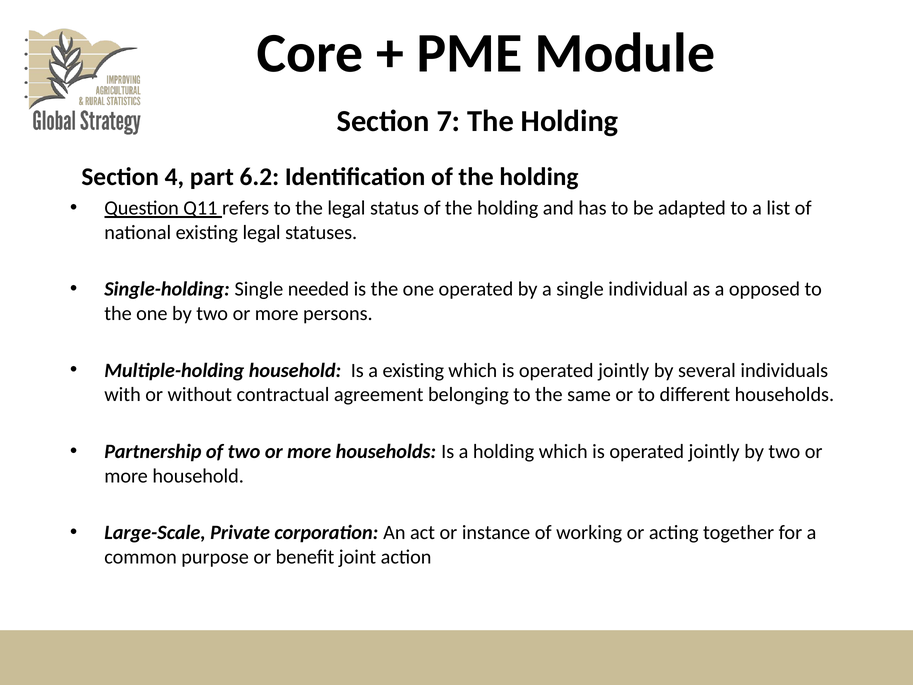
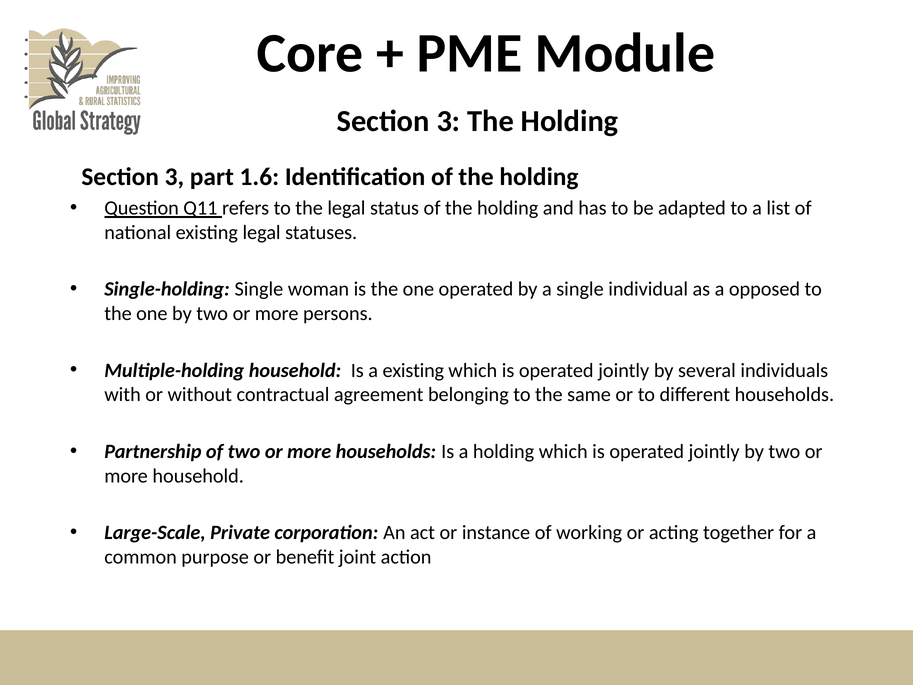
7: 7 -> 3 (448, 121)
4: 4 -> 3 (174, 177)
6.2: 6.2 -> 1.6 (259, 177)
needed: needed -> woman (318, 289)
